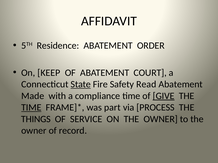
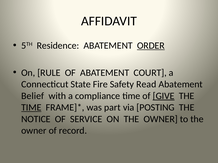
ORDER underline: none -> present (151, 46)
KEEP: KEEP -> RULE (49, 73)
State underline: present -> none (81, 85)
Made: Made -> Belief (33, 96)
PROCESS: PROCESS -> POSTING (156, 108)
THINGS: THINGS -> NOTICE (36, 119)
